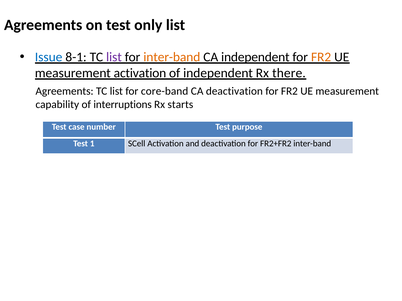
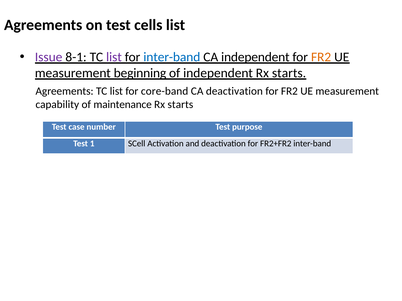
only: only -> cells (148, 25)
Issue colour: blue -> purple (49, 57)
inter-band colour: orange -> blue (172, 57)
measurement activation: activation -> beginning (140, 73)
independent Rx there: there -> starts (289, 73)
interruptions: interruptions -> maintenance (123, 105)
